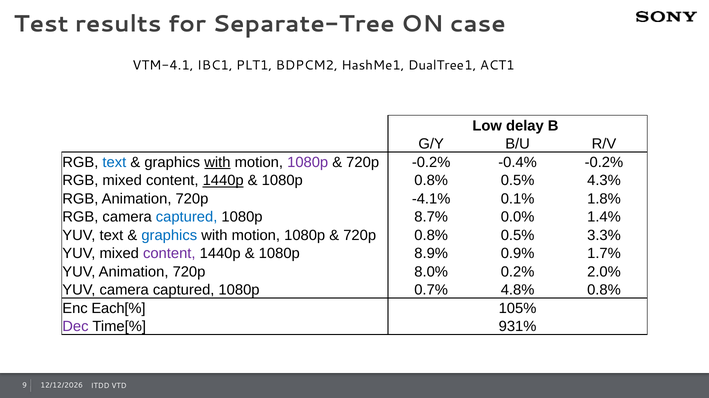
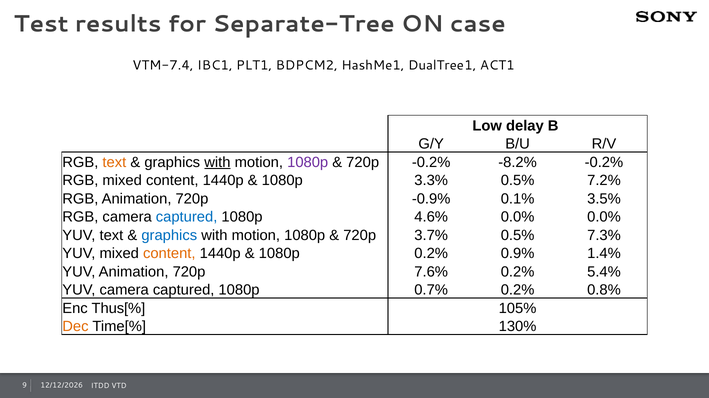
VTM-4.1: VTM-4.1 -> VTM-7.4 (163, 66)
text colour: blue -> orange (114, 162)
-0.4%: -0.4% -> -8.2% (518, 162)
1440p underline: present -> none (223, 181)
1080p 0.8%: 0.8% -> 3.3% (431, 181)
4.3%: 4.3% -> 7.2% (604, 181)
-4.1%: -4.1% -> -0.9% (431, 199)
1.8%: 1.8% -> 3.5% (604, 199)
8.7%: 8.7% -> 4.6% (431, 217)
0.0% 1.4%: 1.4% -> 0.0% (604, 217)
720p 0.8%: 0.8% -> 3.7% (431, 235)
3.3%: 3.3% -> 7.3% (604, 235)
content colour: purple -> orange (169, 254)
1080p 8.9%: 8.9% -> 0.2% (431, 254)
1.7%: 1.7% -> 1.4% (604, 254)
8.0%: 8.0% -> 7.6% (431, 272)
2.0%: 2.0% -> 5.4% (604, 272)
0.7% 4.8%: 4.8% -> 0.2% (518, 290)
Each[%: Each[% -> Thus[% (118, 309)
Dec colour: purple -> orange (75, 327)
931%: 931% -> 130% (518, 327)
